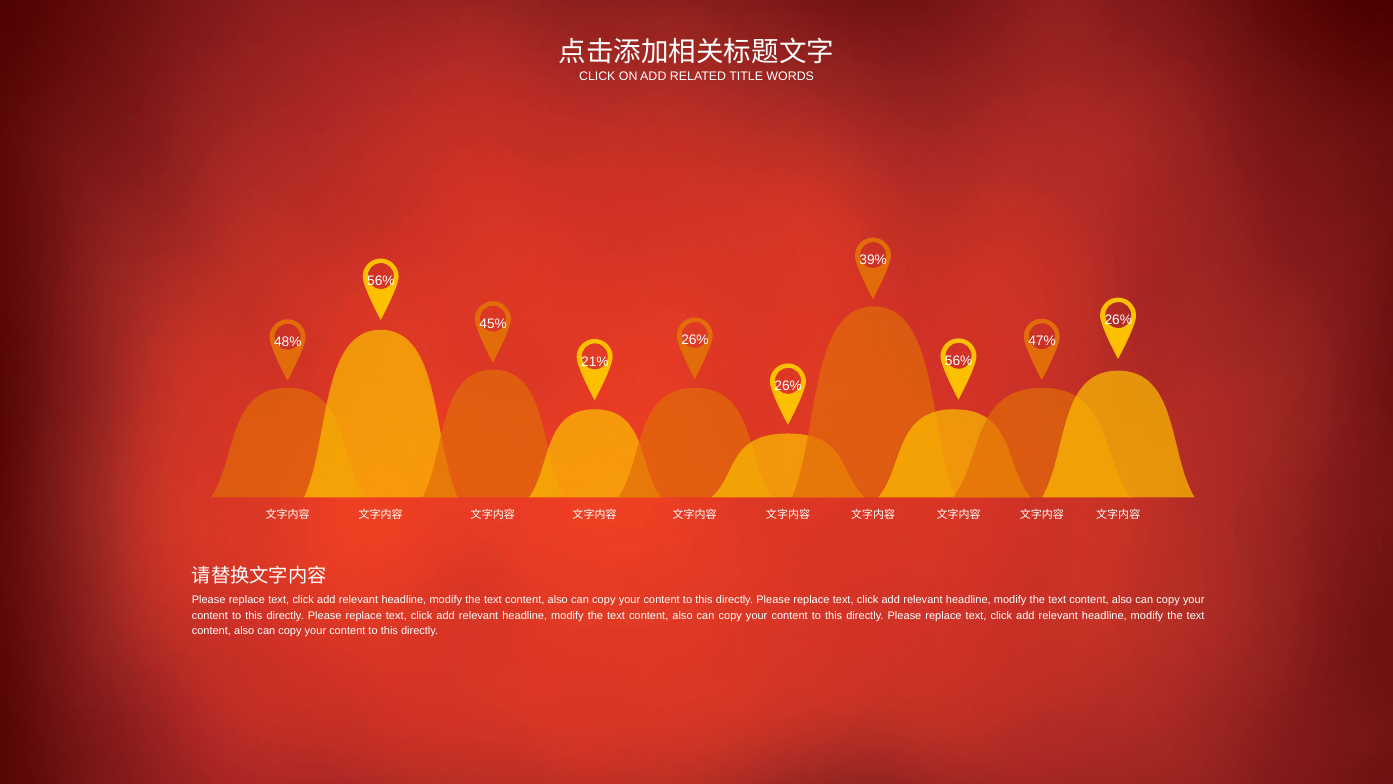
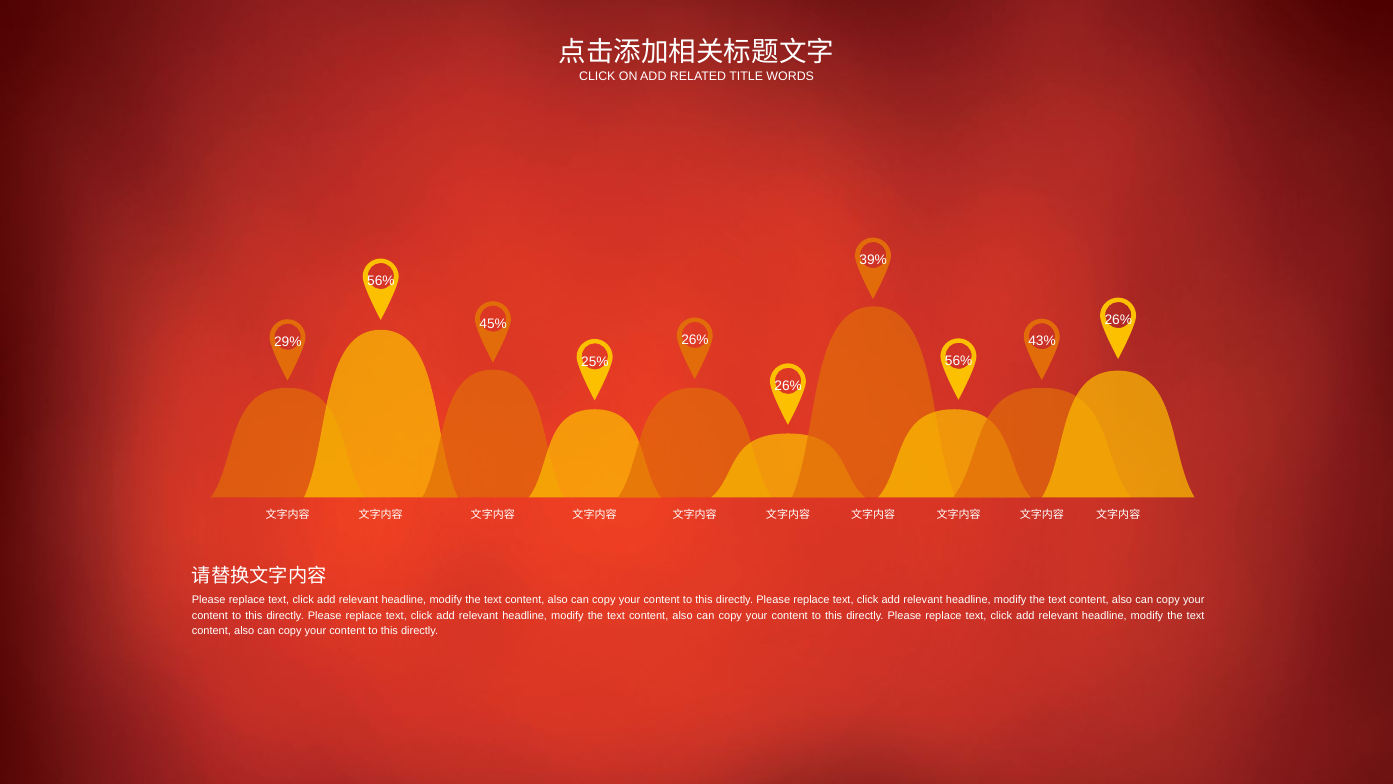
47%: 47% -> 43% (1042, 341)
48%: 48% -> 29% (288, 342)
21%: 21% -> 25% (595, 361)
